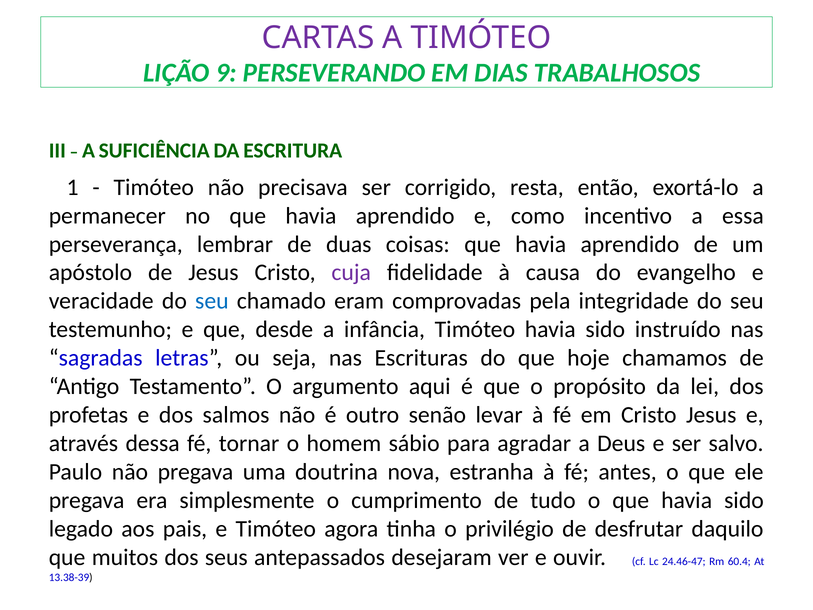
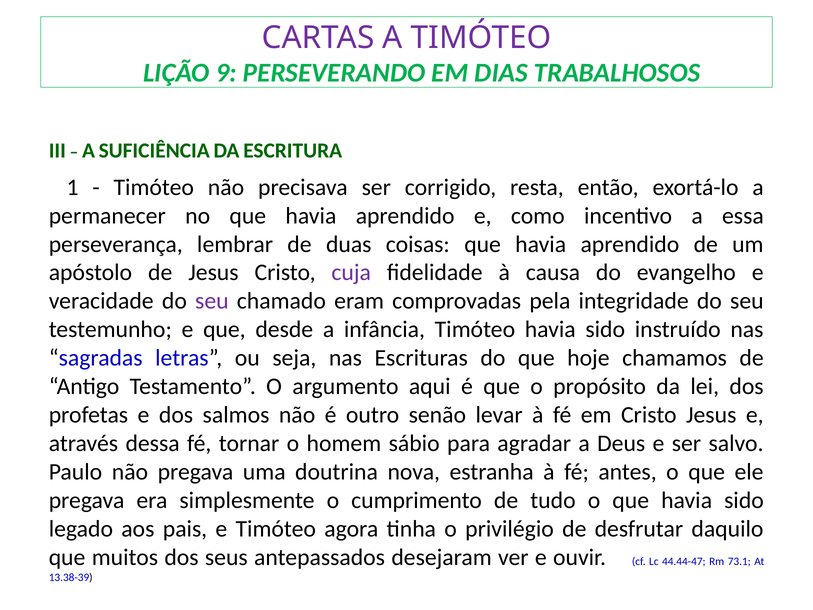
seu colour: blue -> purple (212, 301)
24.46-47: 24.46-47 -> 44.44-47 (684, 561)
60.4: 60.4 -> 73.1 (739, 561)
